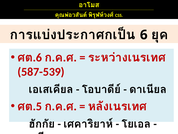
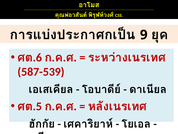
6: 6 -> 9 (144, 35)
